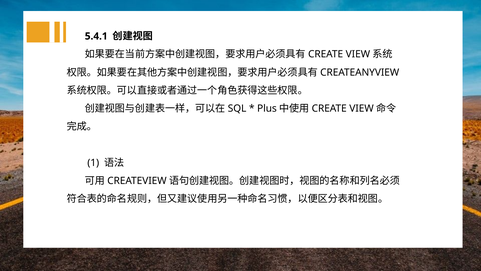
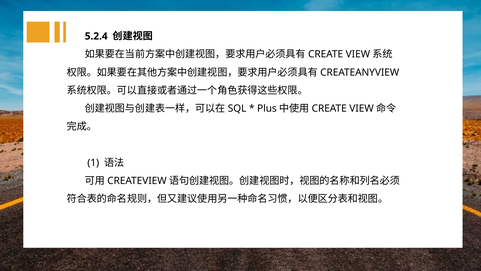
5.4.1: 5.4.1 -> 5.2.4 (96, 36)
